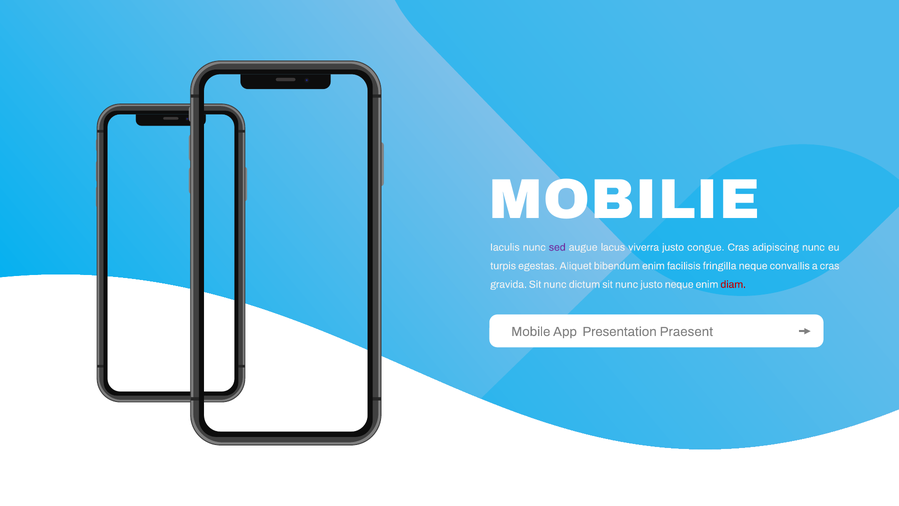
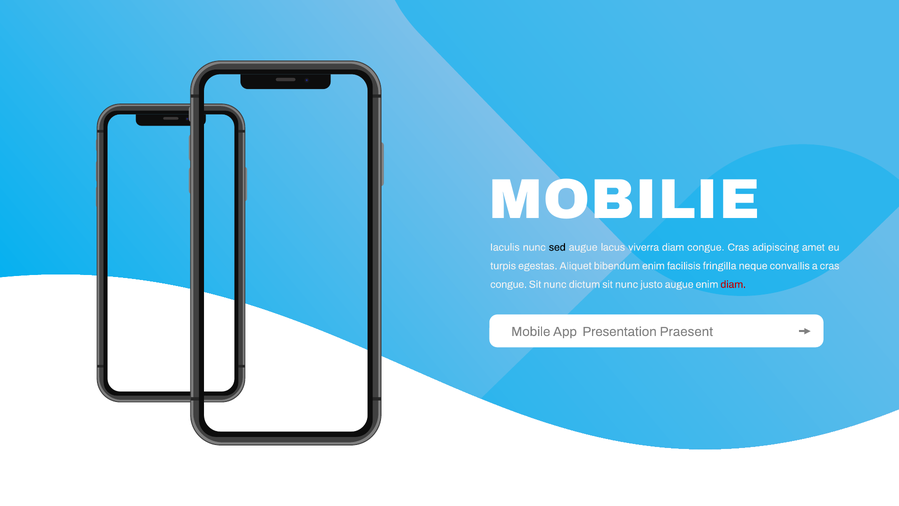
sed colour: purple -> black (557, 247)
viverra justo: justo -> diam (673, 247)
adipiscing nunc: nunc -> amet (813, 247)
gravida: gravida -> congue (509, 284)
justo neque: neque -> augue (679, 284)
